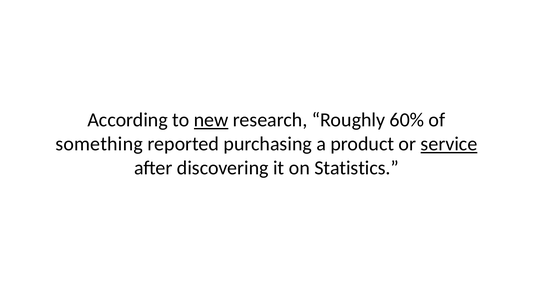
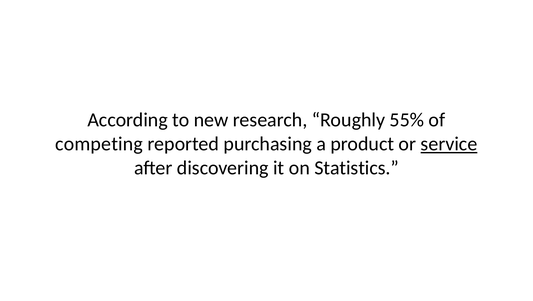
new underline: present -> none (211, 120)
60%: 60% -> 55% (407, 120)
something: something -> competing (99, 144)
